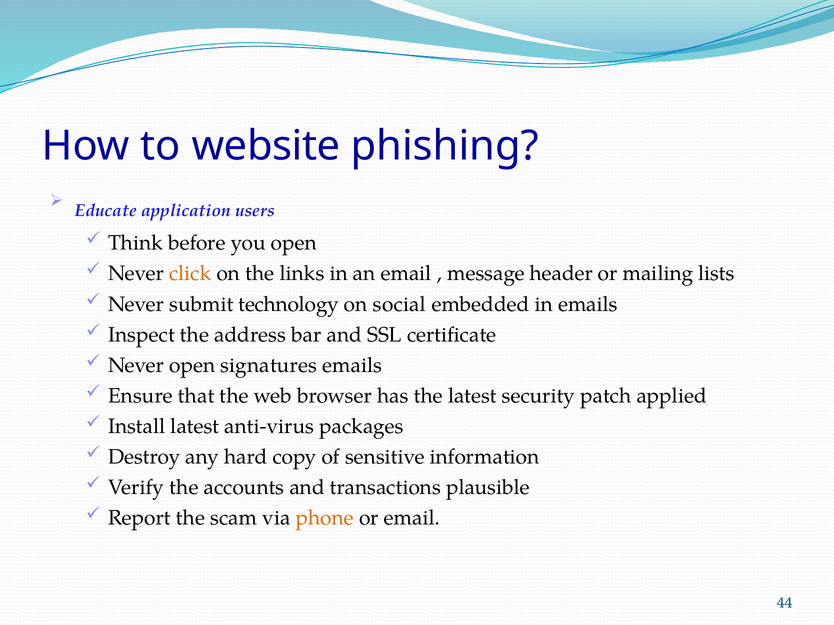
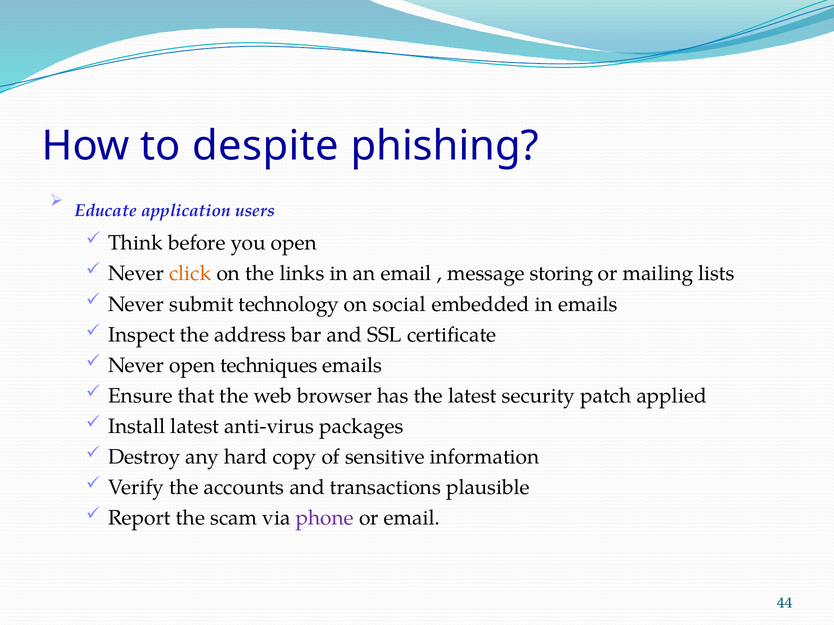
website: website -> despite (266, 146)
header: header -> storing (561, 274)
signatures: signatures -> techniques (269, 366)
phone colour: orange -> purple (325, 518)
